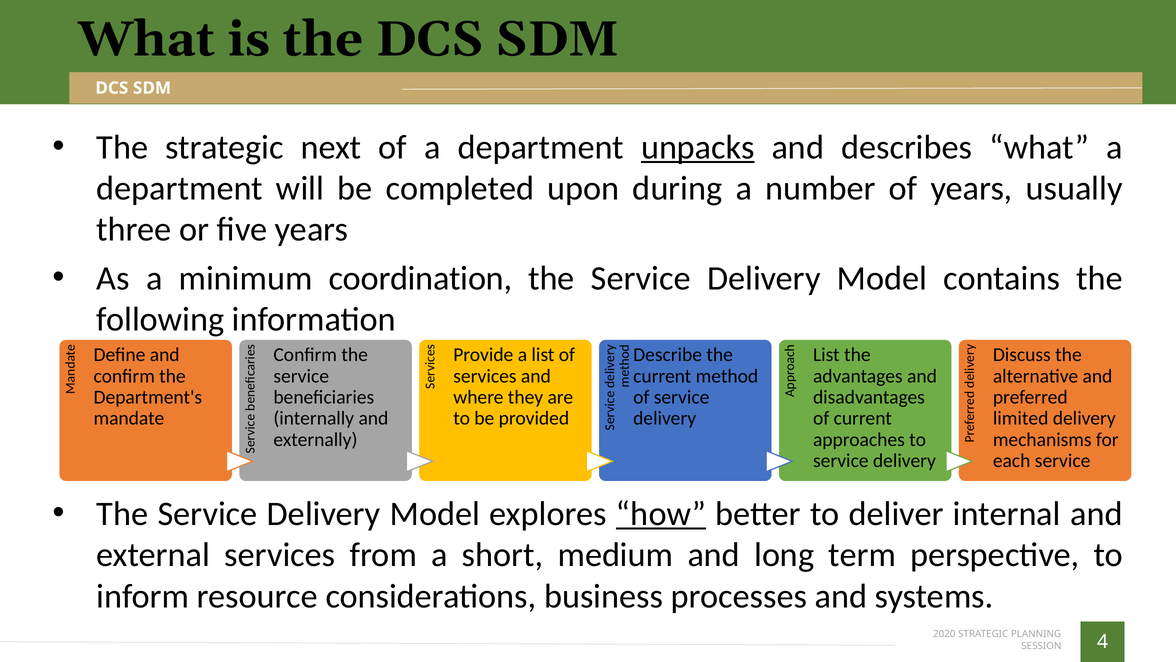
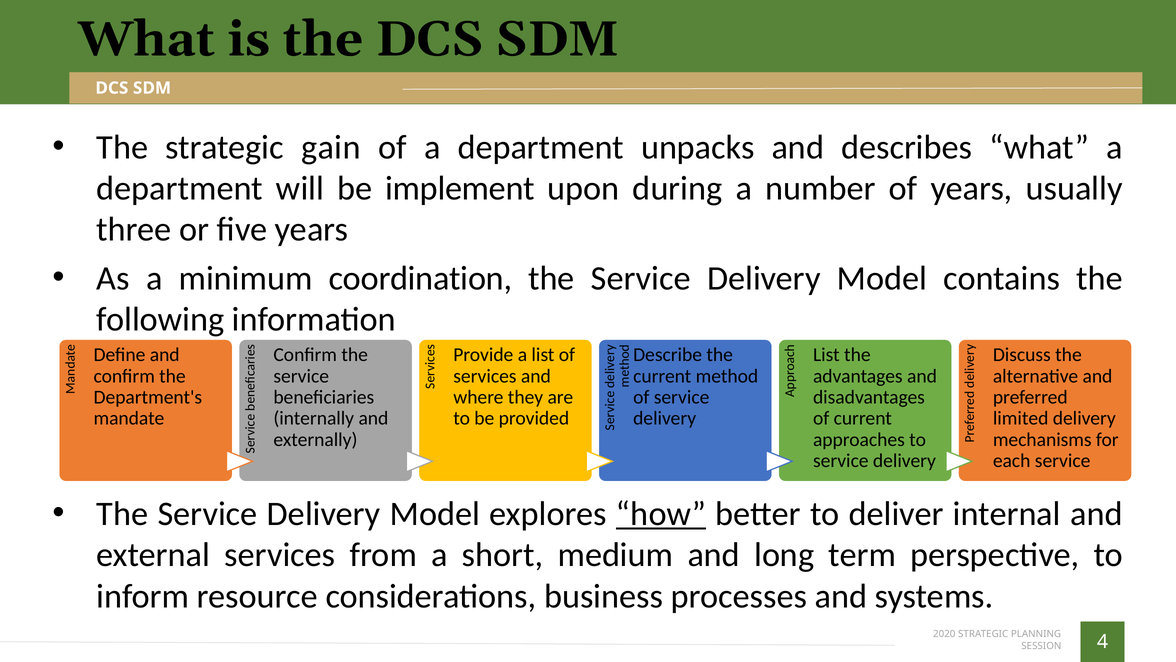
next: next -> gain (331, 147)
unpacks underline: present -> none (698, 147)
completed: completed -> implement (460, 188)
